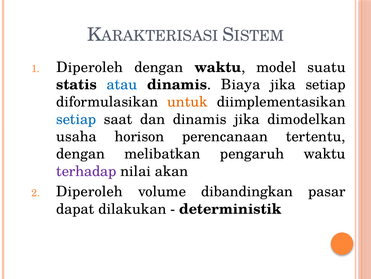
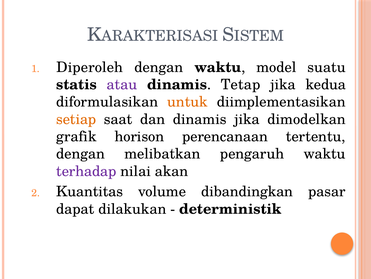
atau colour: blue -> purple (122, 84)
Biaya: Biaya -> Tetap (241, 84)
jika setiap: setiap -> kedua (326, 84)
setiap colour: blue -> orange (76, 119)
usaha: usaha -> grafik (76, 136)
Diperoleh: Diperoleh -> Kuantitas (90, 191)
